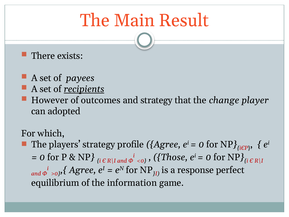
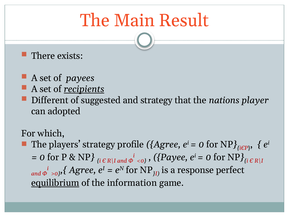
However: However -> Different (50, 100)
outcomes: outcomes -> suggested (101, 100)
change: change -> nations (224, 100)
Those: Those -> Payee (171, 157)
equilibrium underline: none -> present (55, 183)
